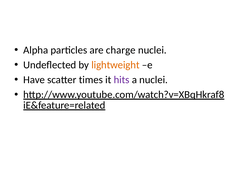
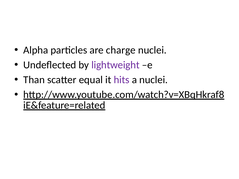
lightweight colour: orange -> purple (115, 65)
Have: Have -> Than (34, 80)
times: times -> equal (91, 80)
